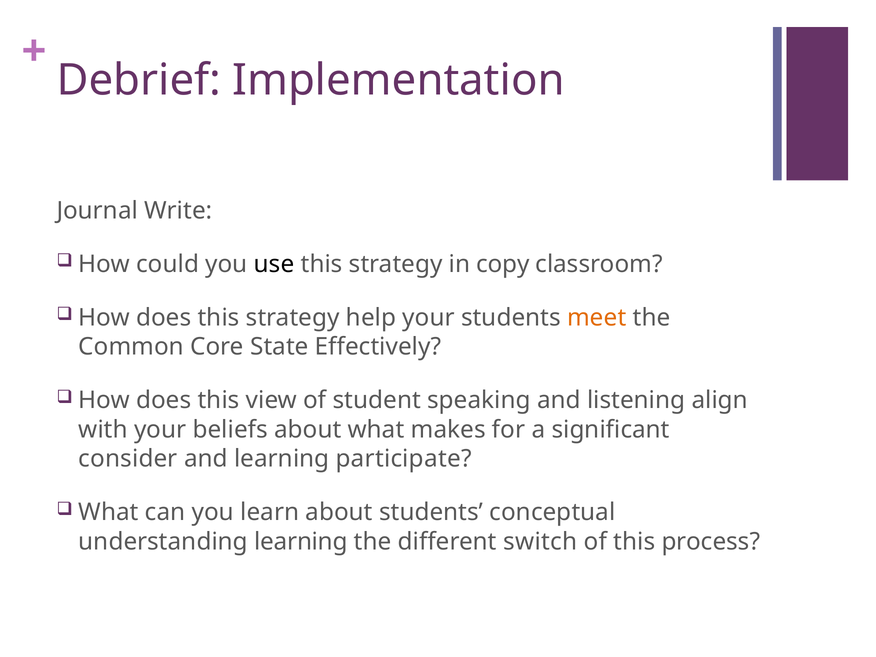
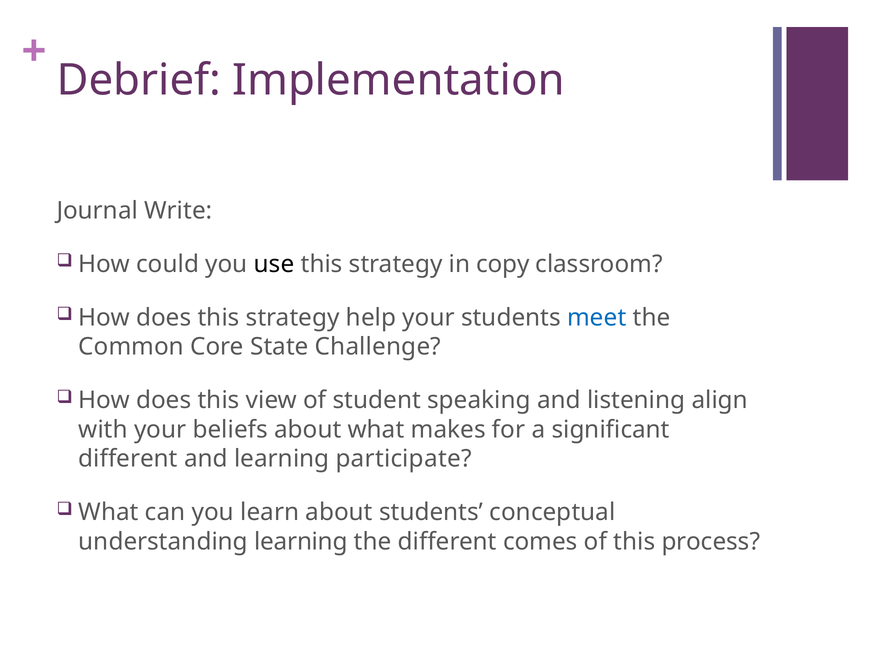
meet colour: orange -> blue (597, 318)
Effectively: Effectively -> Challenge (378, 347)
consider: consider -> different (128, 459)
switch: switch -> comes (540, 542)
